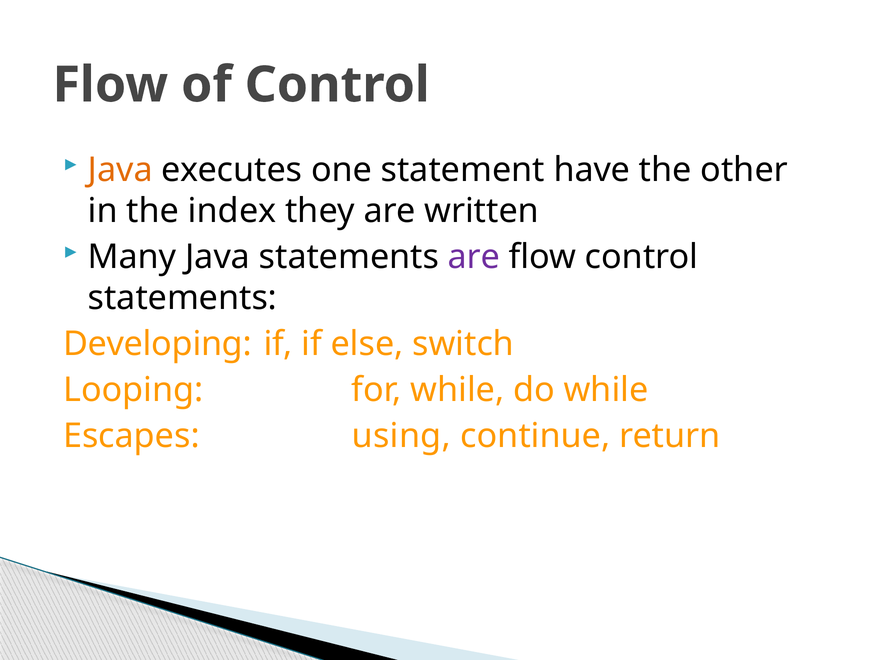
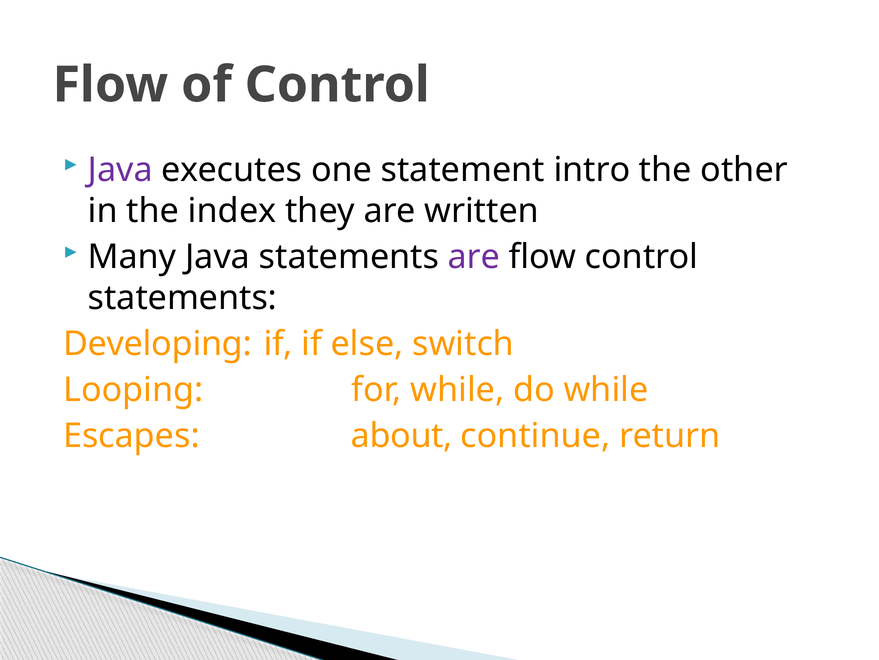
Java colour: orange -> purple (120, 170)
have: have -> intro (592, 170)
using: using -> about (402, 435)
